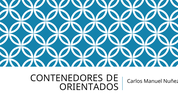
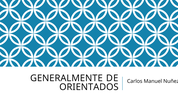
CONTENEDORES: CONTENEDORES -> GENERALMENTE (66, 78)
